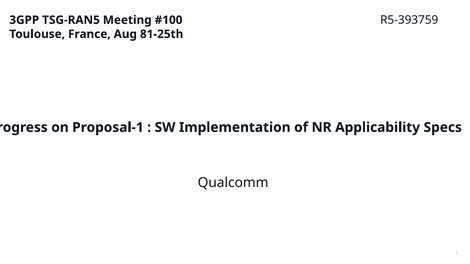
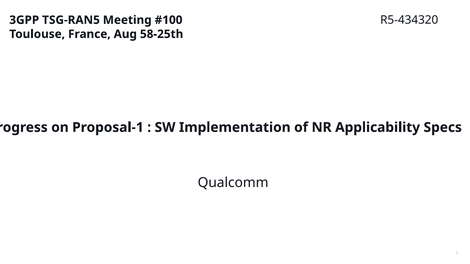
R5-393759: R5-393759 -> R5-434320 (409, 20)
81-25th: 81-25th -> 58-25th (162, 34)
